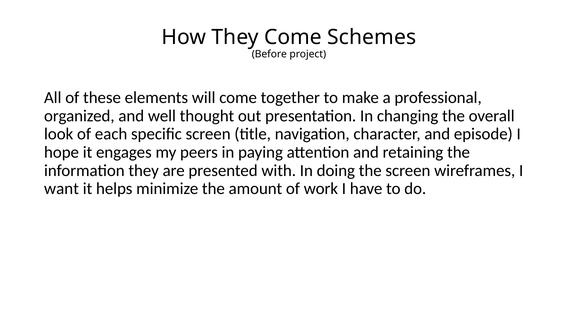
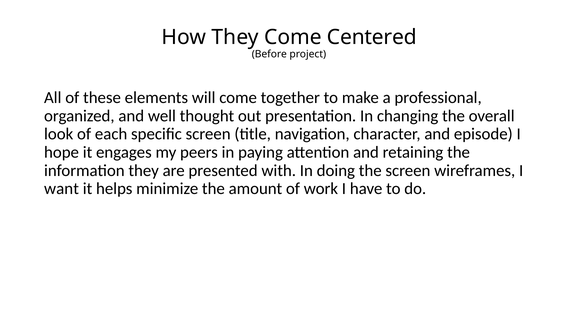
Schemes: Schemes -> Centered (372, 37)
